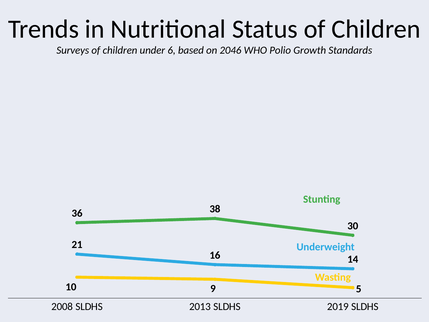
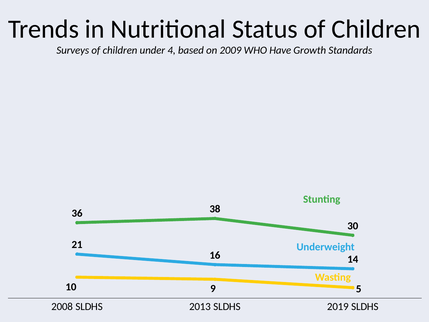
6: 6 -> 4 (172, 50)
2046: 2046 -> 2009 (231, 50)
Polio: Polio -> Have (280, 50)
